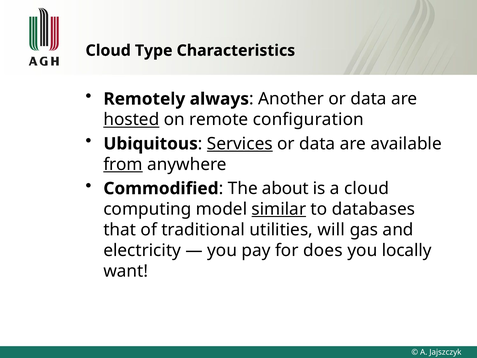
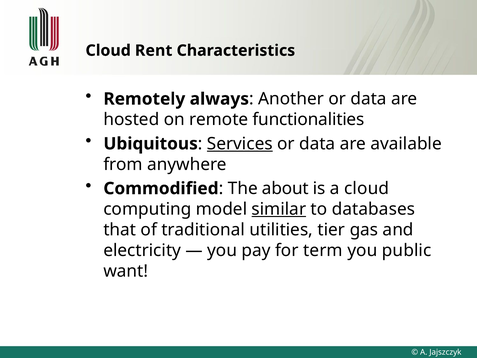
Type: Type -> Rent (154, 51)
hosted underline: present -> none (131, 120)
configuration: configuration -> functionalities (308, 120)
from underline: present -> none (123, 164)
will: will -> tier (331, 230)
does: does -> term (323, 250)
locally: locally -> public (407, 250)
